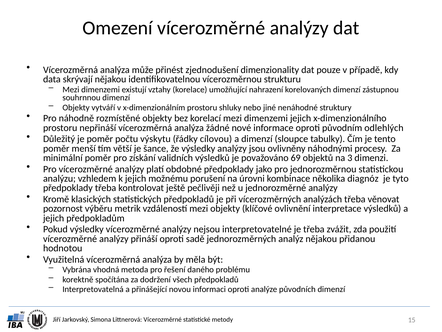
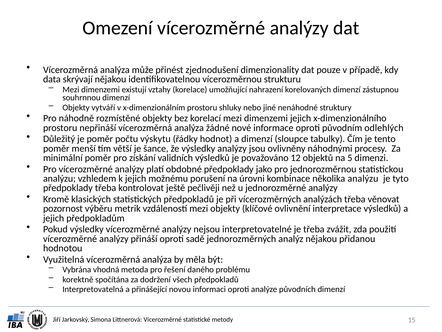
cílovou: cílovou -> hodnot (216, 139)
69: 69 -> 12 (296, 158)
3: 3 -> 5 (350, 158)
několika diagnóz: diagnóz -> analýzu (363, 178)
